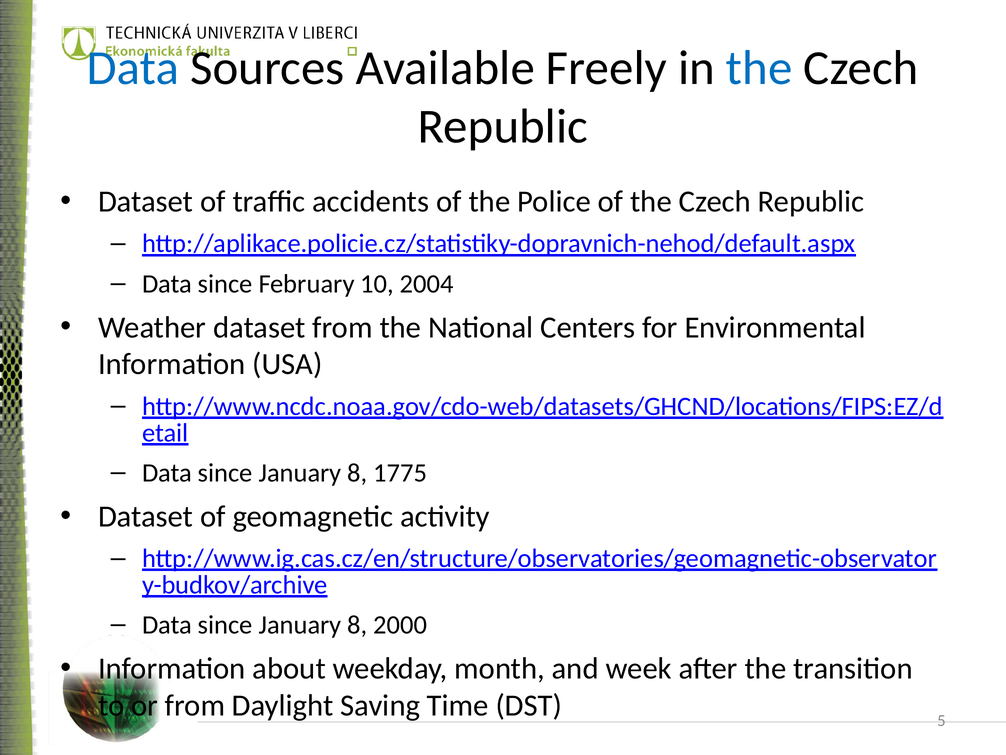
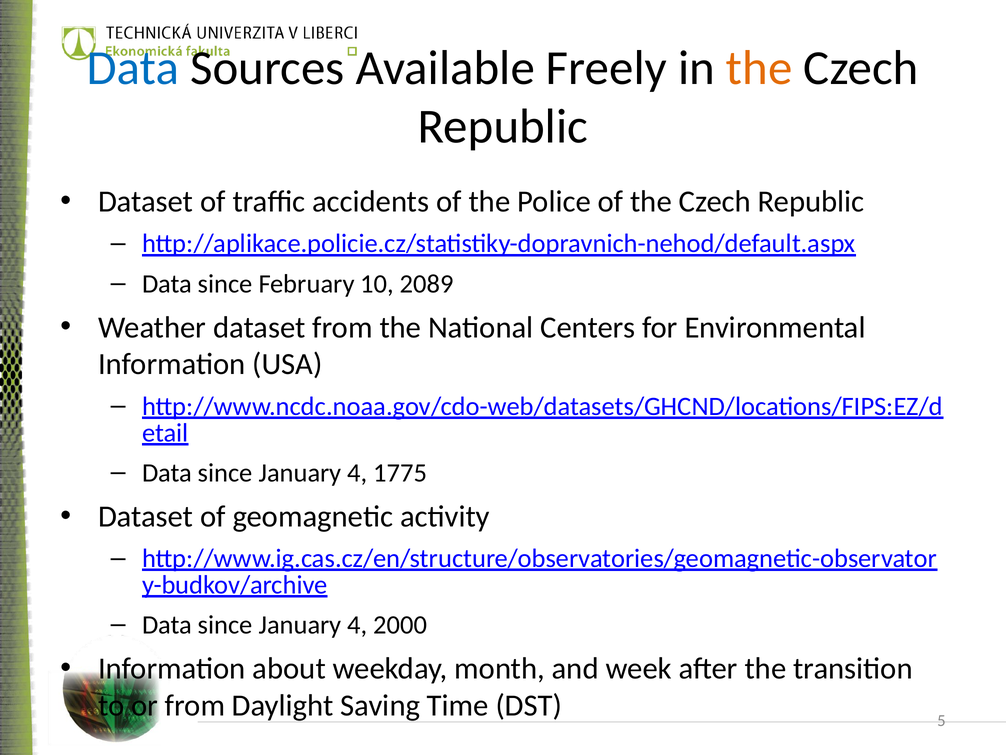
the colour: blue -> orange (759, 68)
2004: 2004 -> 2089 (427, 284)
8: 8 -> 4 (357, 473)
8: 8 -> 4 (357, 625)
